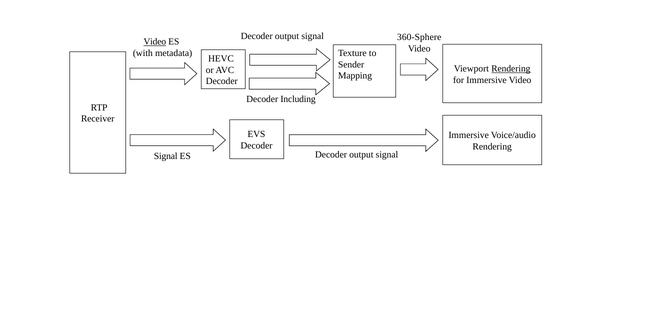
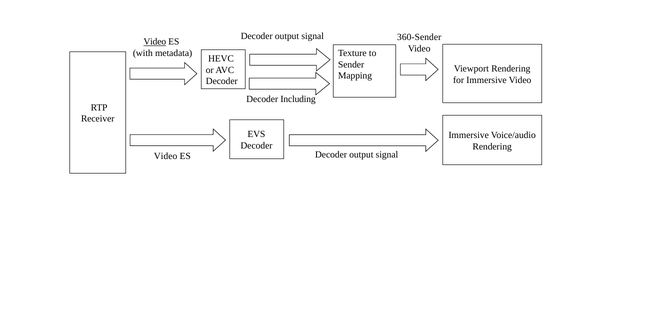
360-Sphere: 360-Sphere -> 360-Sender (419, 37)
Rendering underline: present -> none (511, 69)
Signal: Signal -> Video (166, 156)
